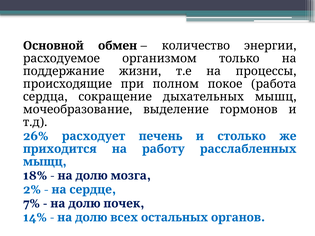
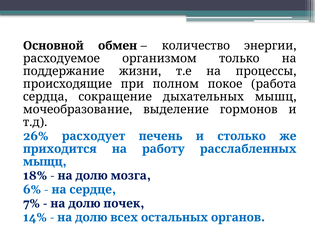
2%: 2% -> 6% (32, 190)
